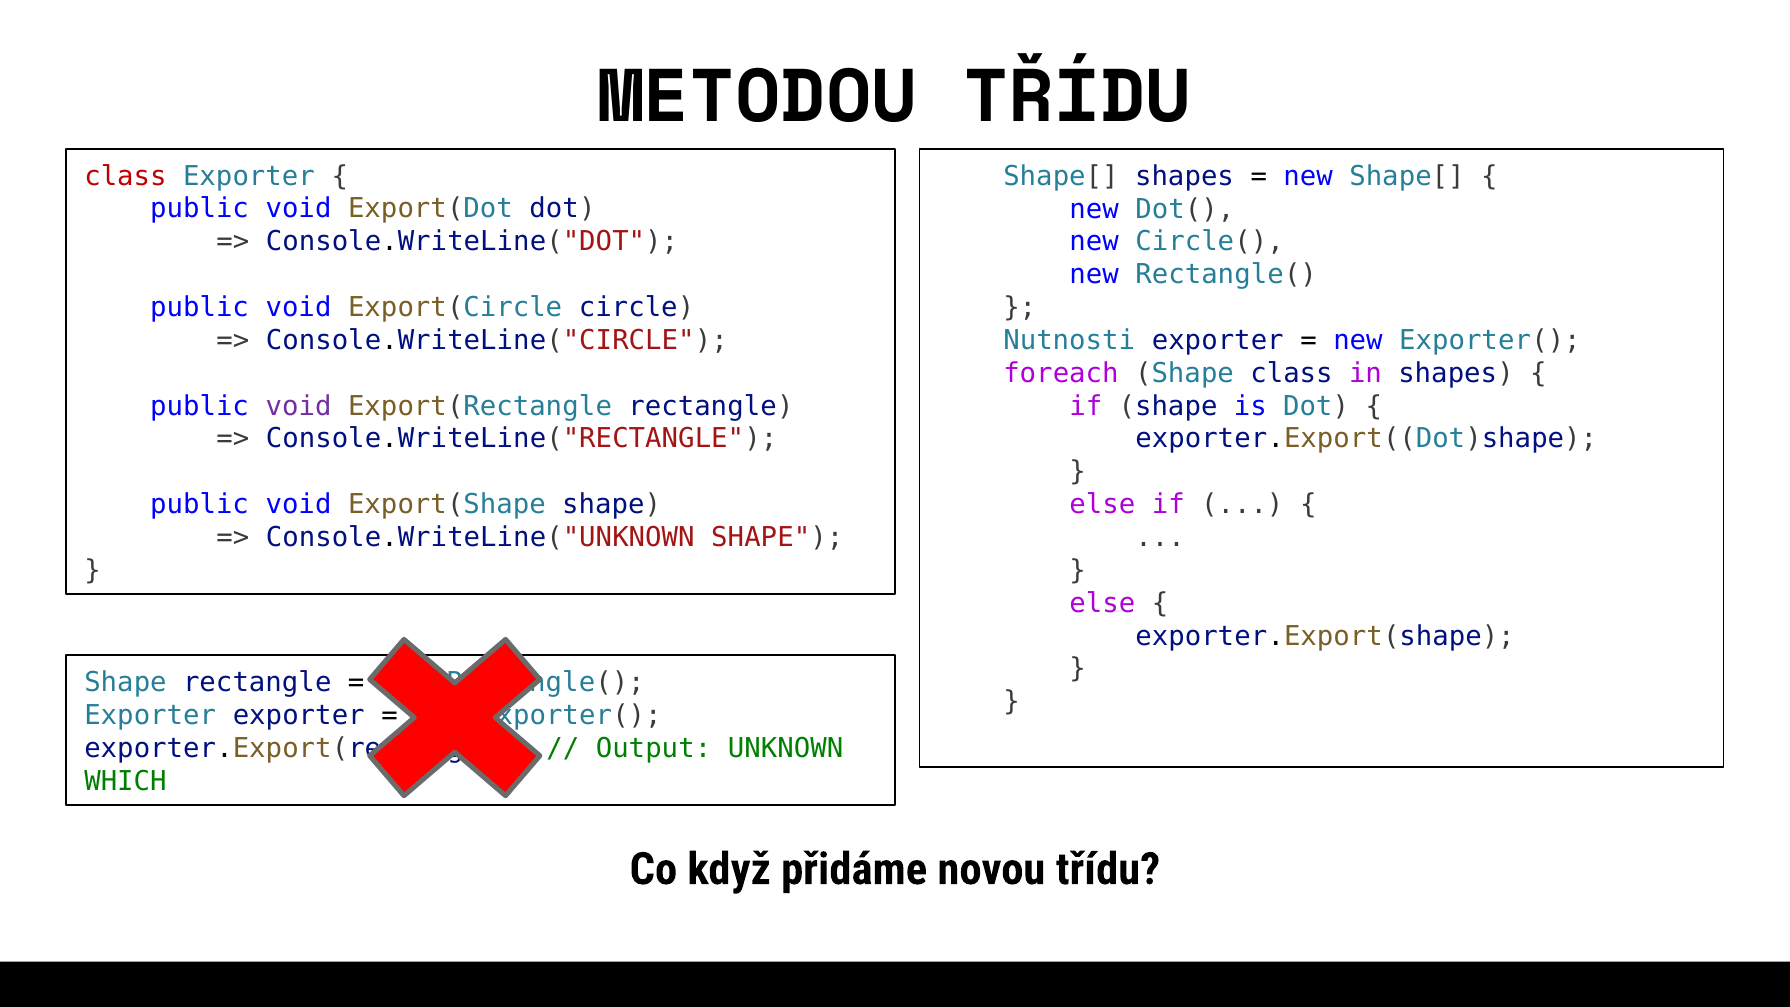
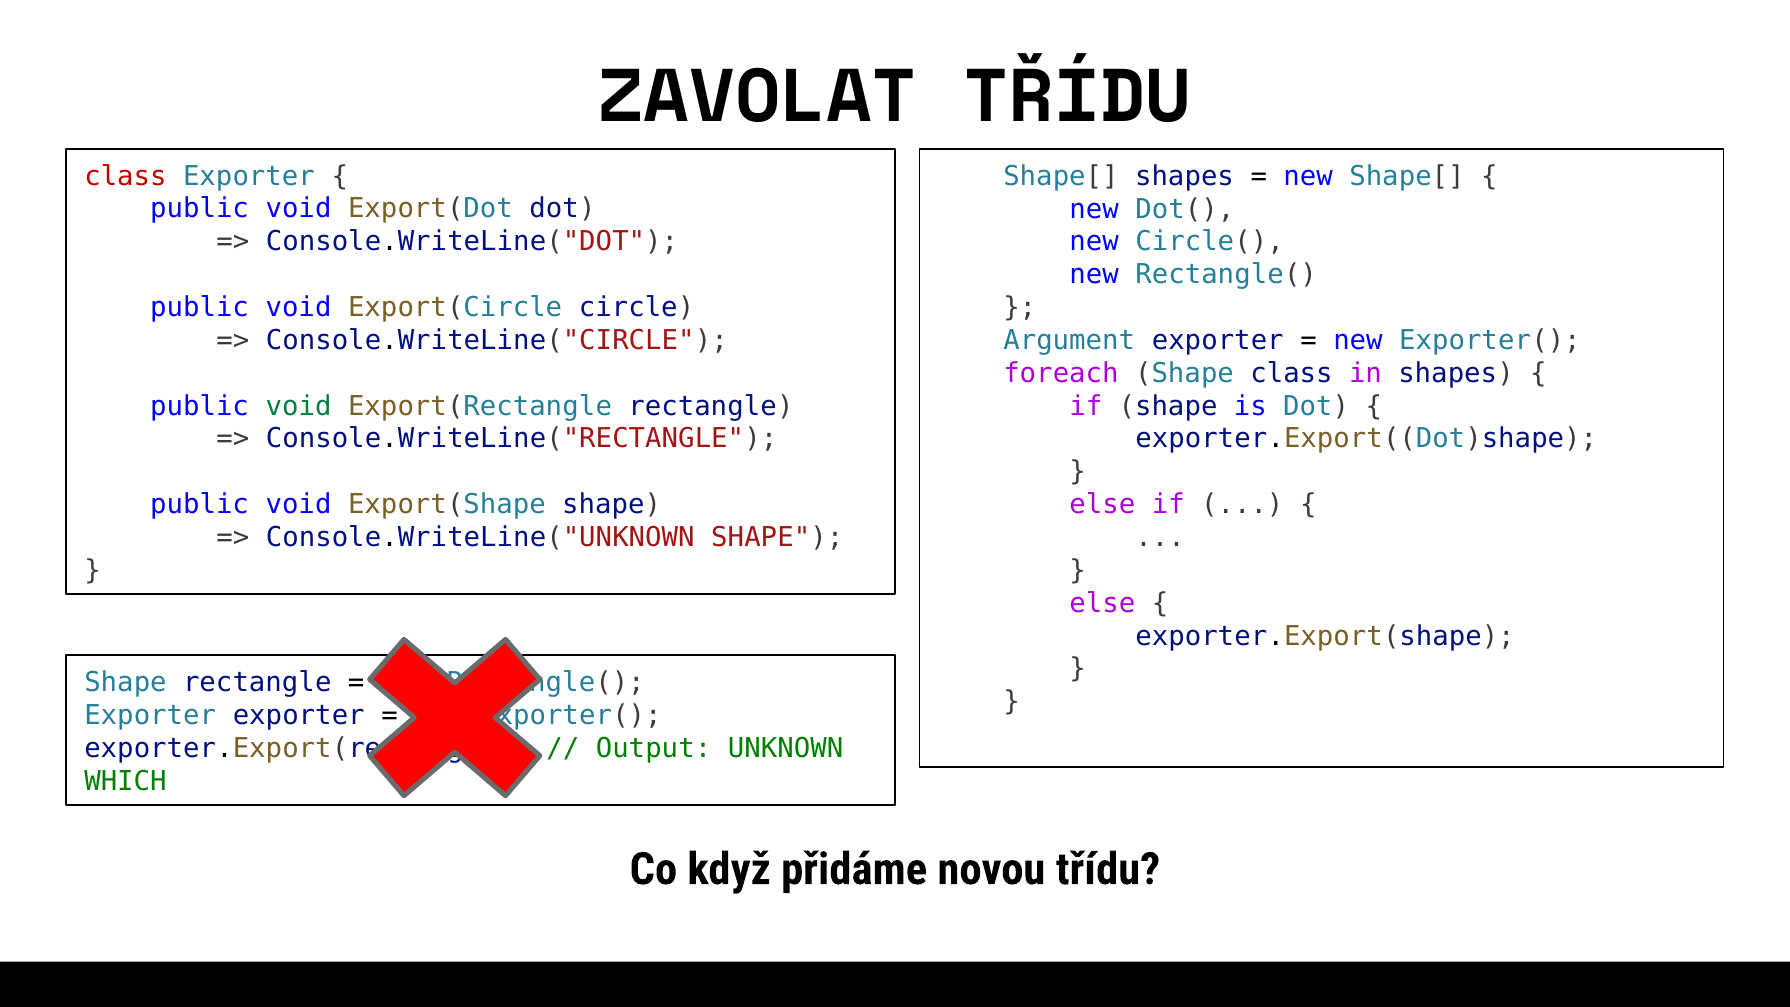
METODOU: METODOU -> ZAVOLAT (758, 97)
Nutnosti: Nutnosti -> Argument (1069, 340)
void colour: purple -> green (299, 406)
